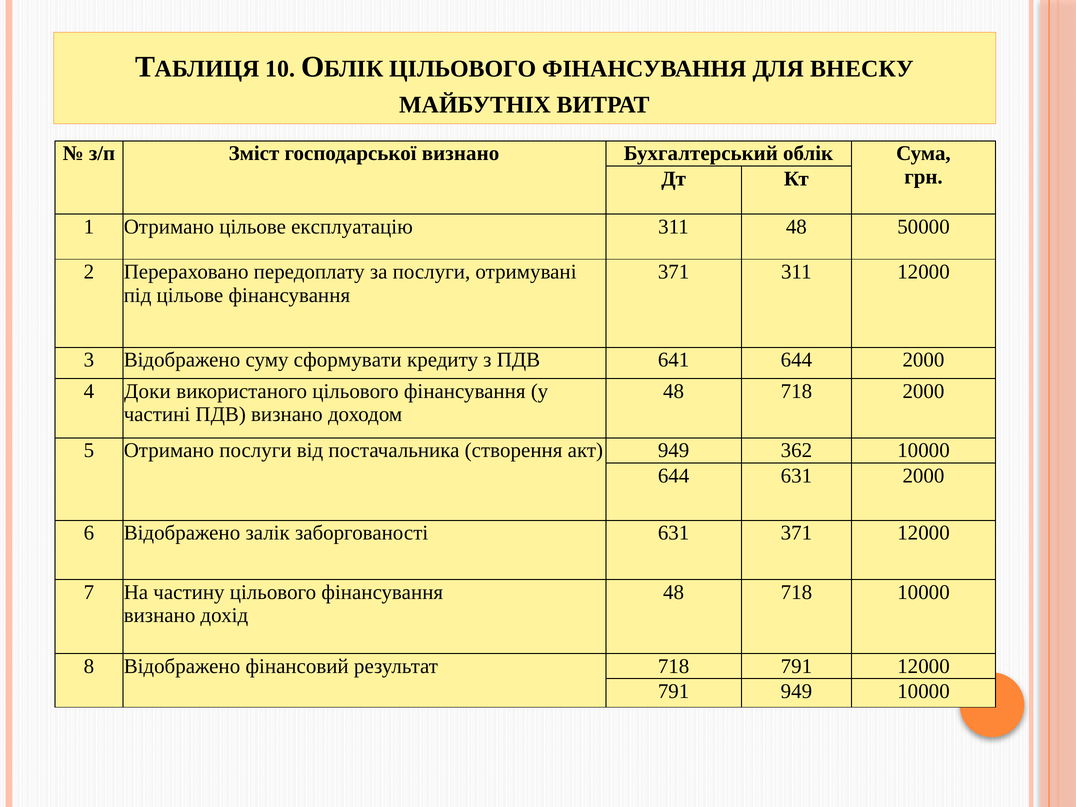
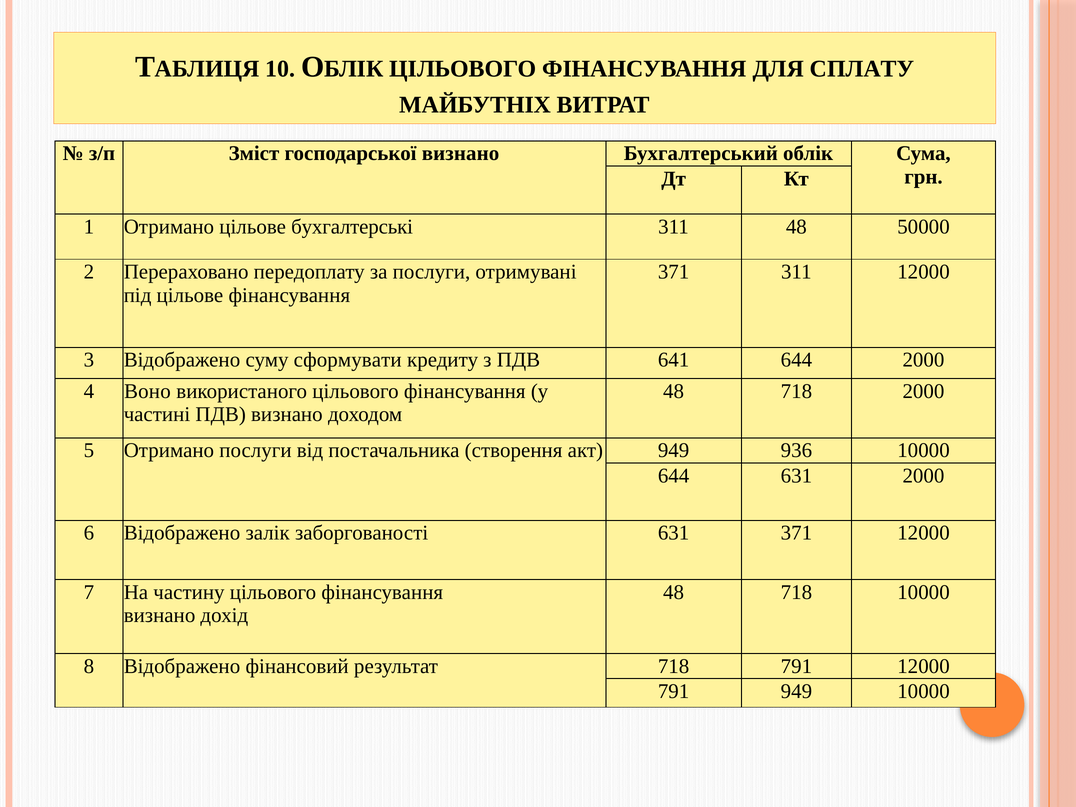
ВНЕСКУ: ВНЕСКУ -> СПЛАТУ (862, 69)
експлуатацію: експлуатацію -> бухгалтерські (352, 227)
Доки: Доки -> Воно (147, 391)
362: 362 -> 936 (796, 450)
